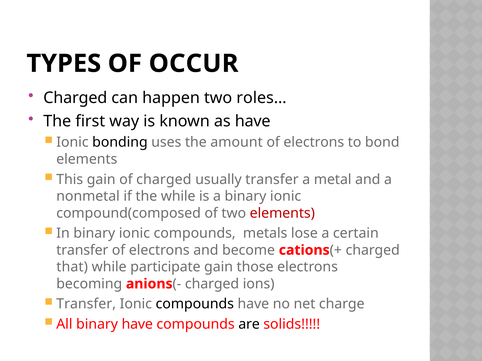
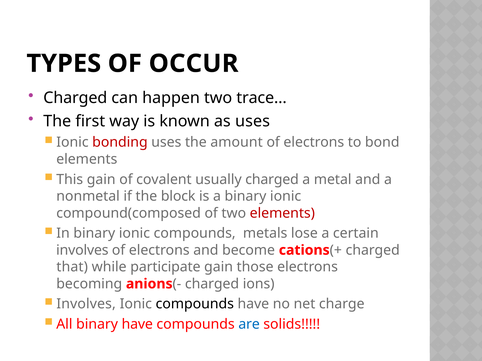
roles…: roles… -> trace… (262, 98)
as have: have -> uses (253, 121)
bonding colour: black -> red (120, 143)
of charged: charged -> covalent (164, 180)
usually transfer: transfer -> charged (272, 180)
the while: while -> block (178, 197)
transfer: transfer -> involves (82, 250)
Transfer: Transfer -> Involves (86, 304)
are colour: black -> blue (249, 325)
